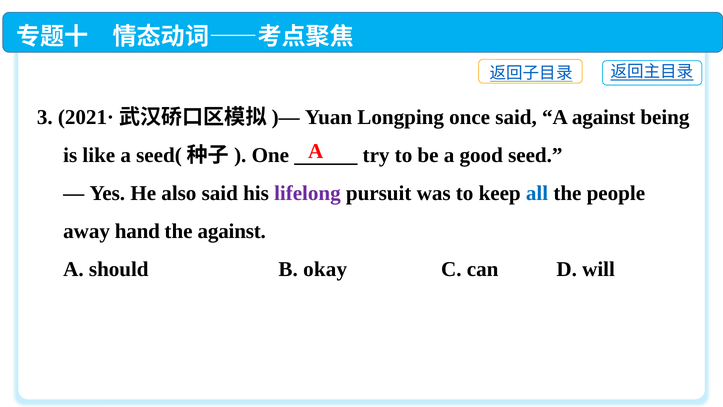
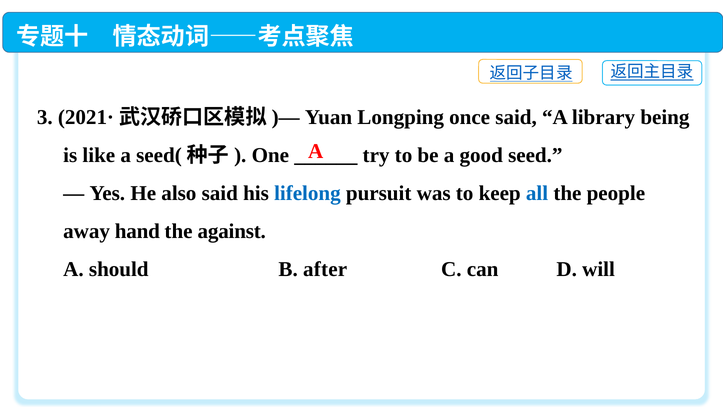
A against: against -> library (604, 117)
lifelong colour: purple -> blue (307, 193)
okay: okay -> after (325, 269)
